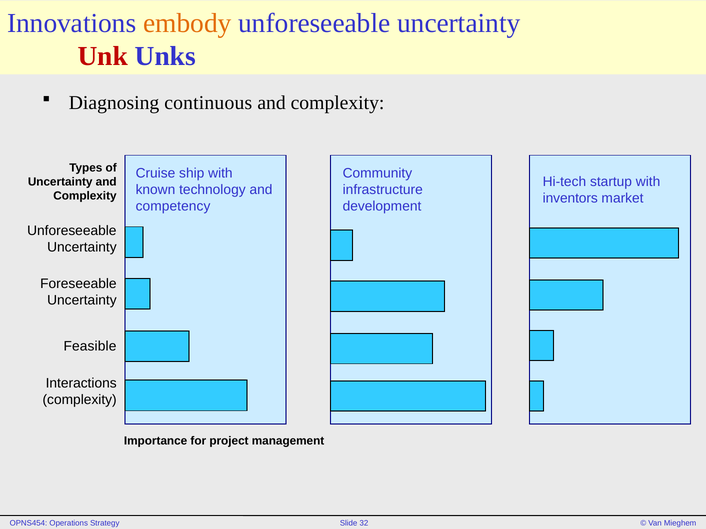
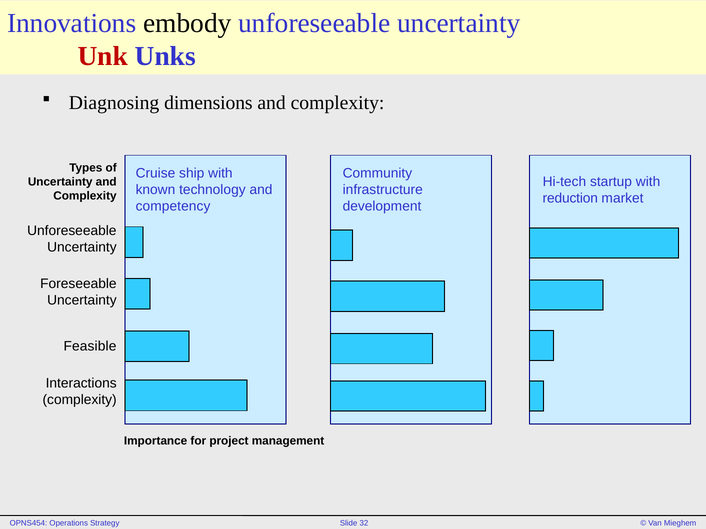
embody colour: orange -> black (187, 23)
continuous: continuous -> dimensions (208, 103)
inventors: inventors -> reduction (570, 198)
